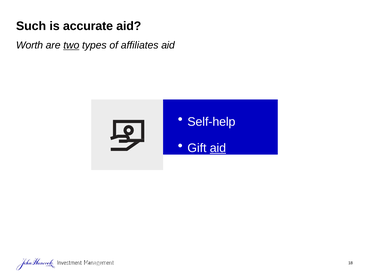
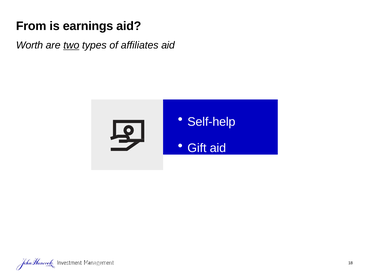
Such: Such -> From (31, 26)
accurate: accurate -> earnings (88, 26)
aid underline: present -> none (218, 148)
